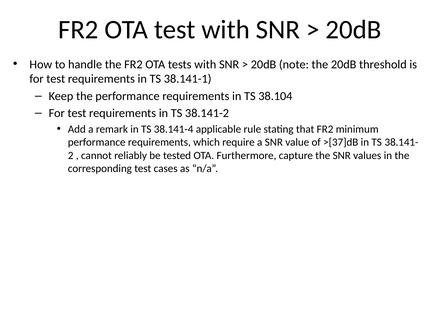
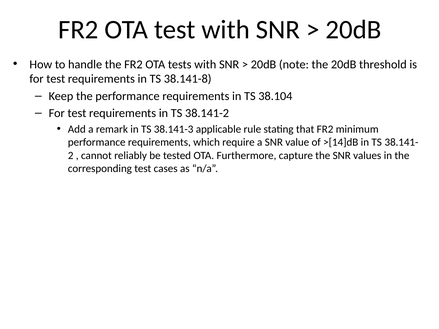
38.141-1: 38.141-1 -> 38.141-8 (188, 79)
38.141-4: 38.141-4 -> 38.141-3 (174, 129)
>[37]dB: >[37]dB -> >[14]dB (341, 142)
